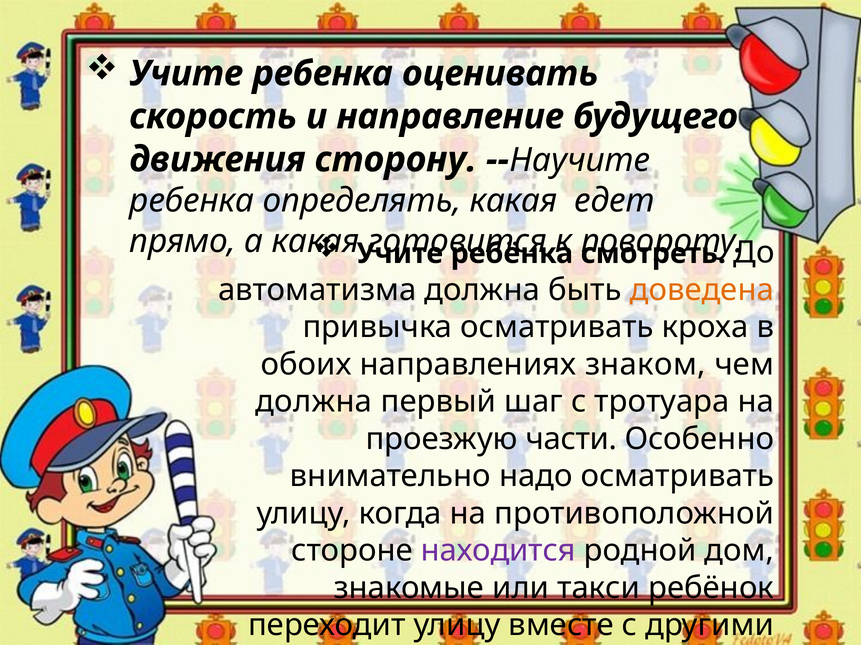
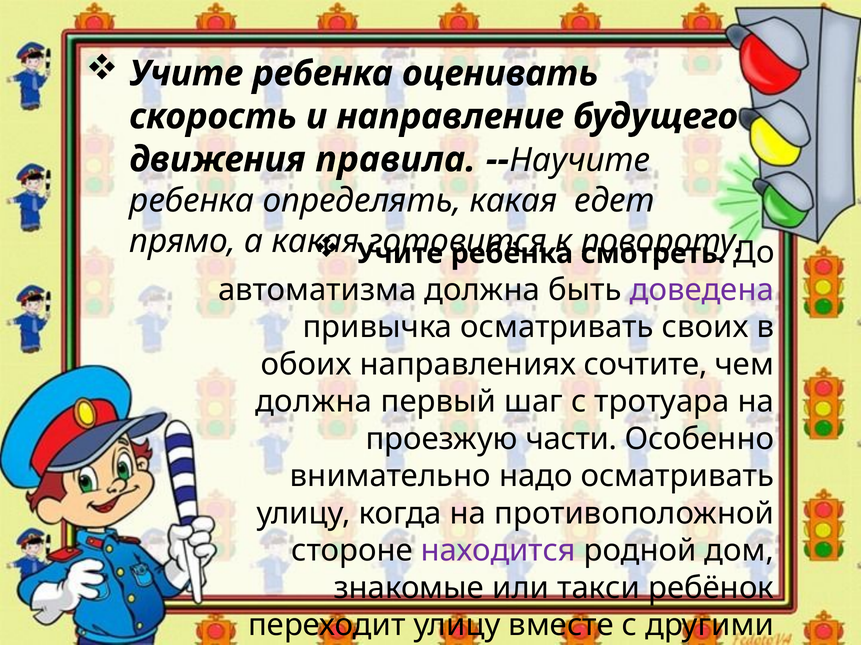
сторону: сторону -> правила (396, 160)
доведена colour: orange -> purple (702, 290)
кроха: кроха -> своих (705, 328)
знаком: знаком -> сочтите (646, 365)
